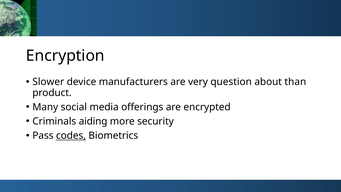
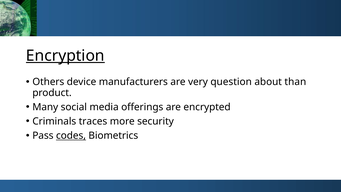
Encryption underline: none -> present (65, 56)
Slower: Slower -> Others (48, 82)
aiding: aiding -> traces (93, 121)
